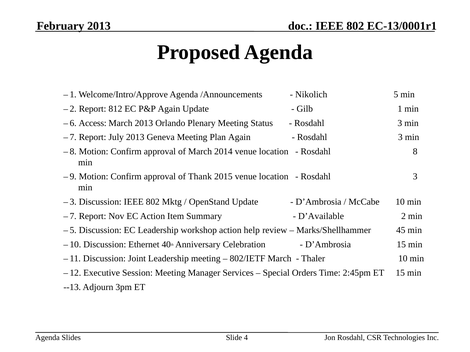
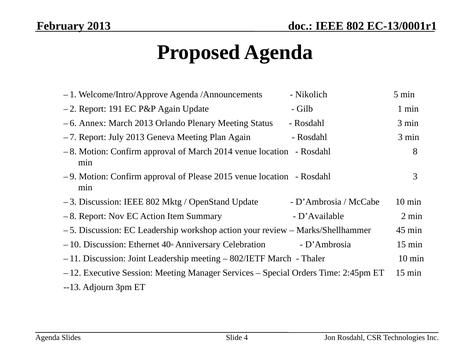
812: 812 -> 191 (115, 109)
Access: Access -> Annex (92, 123)
Thank: Thank -> Please (200, 177)
7: 7 -> 8 (73, 216)
help: help -> your (252, 231)
